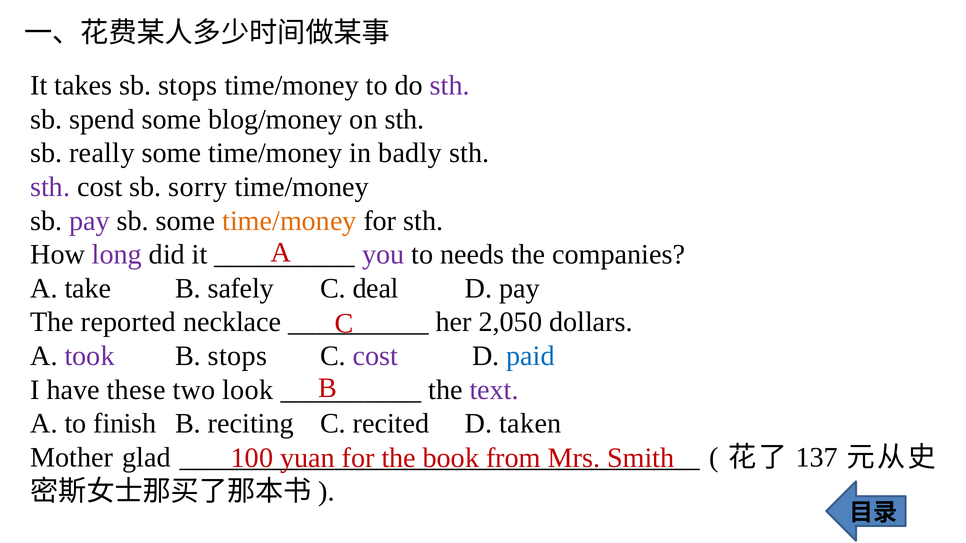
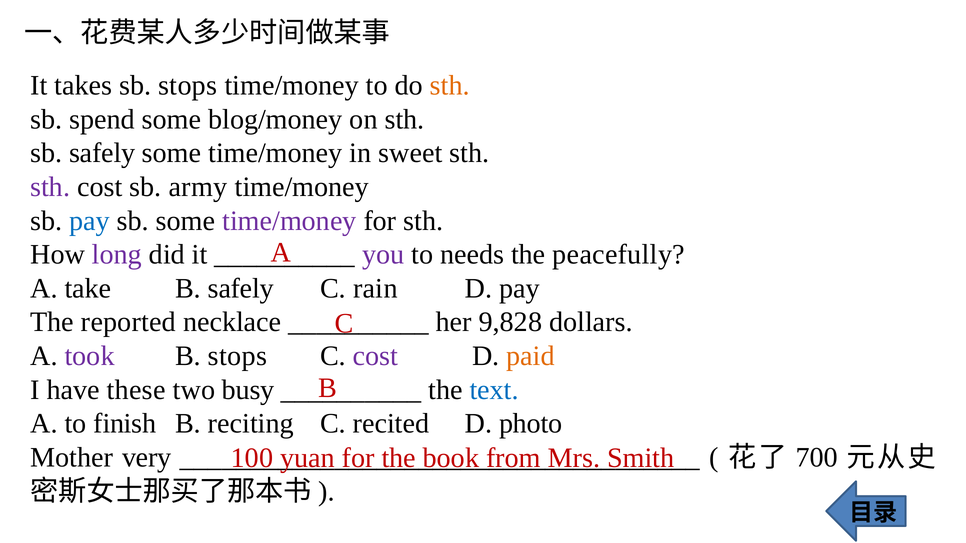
sth colour: purple -> orange (450, 86)
sb really: really -> safely (102, 153)
badly: badly -> sweet (410, 153)
sorry: sorry -> army (198, 187)
pay colour: purple -> blue (90, 221)
time/money colour: orange -> purple (289, 221)
companies: companies -> peacefully (619, 255)
deal: deal -> rain (375, 289)
2,050: 2,050 -> 9,828 (510, 322)
paid colour: blue -> orange (531, 356)
look: look -> busy (248, 390)
text colour: purple -> blue (494, 390)
taken: taken -> photo (531, 424)
glad: glad -> very (147, 458)
137: 137 -> 700 (817, 458)
